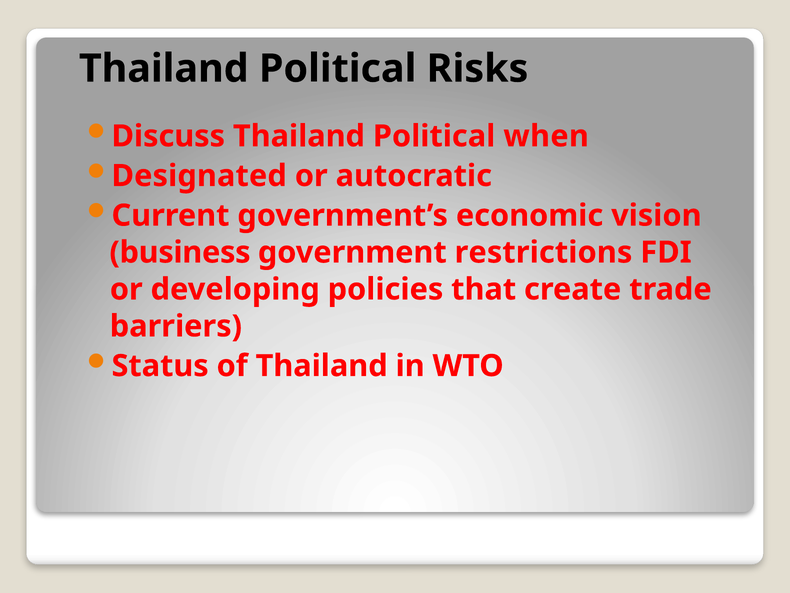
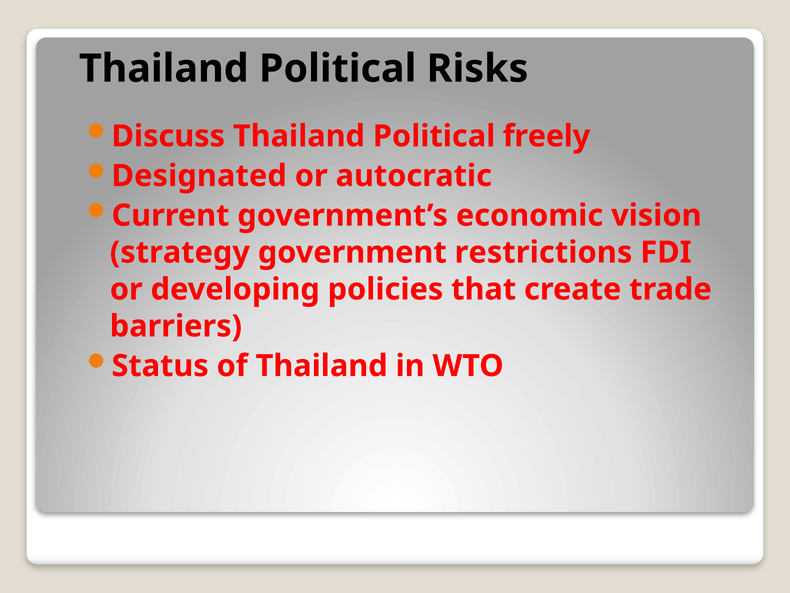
when: when -> freely (546, 136)
business: business -> strategy (180, 252)
